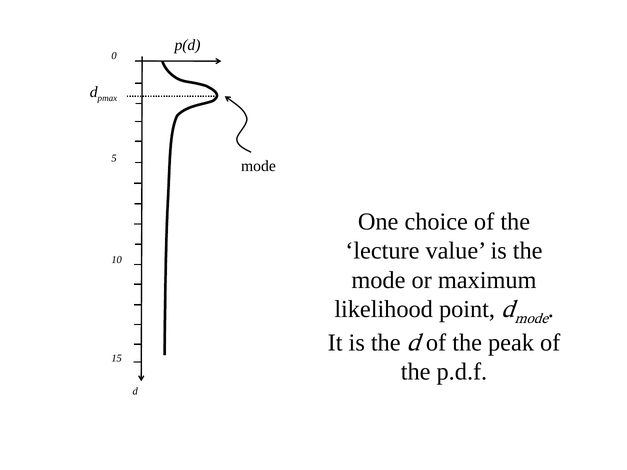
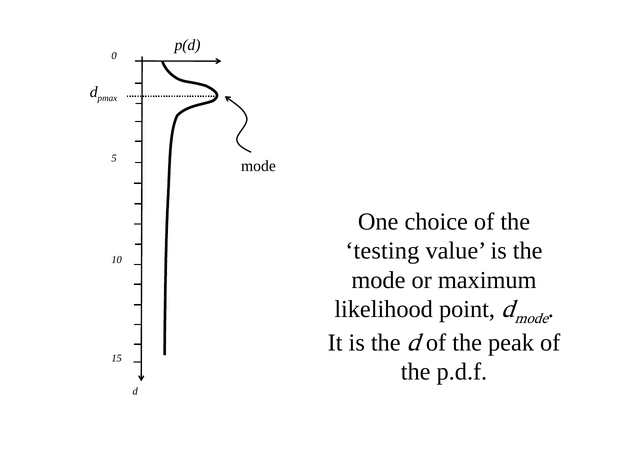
lecture: lecture -> testing (382, 251)
